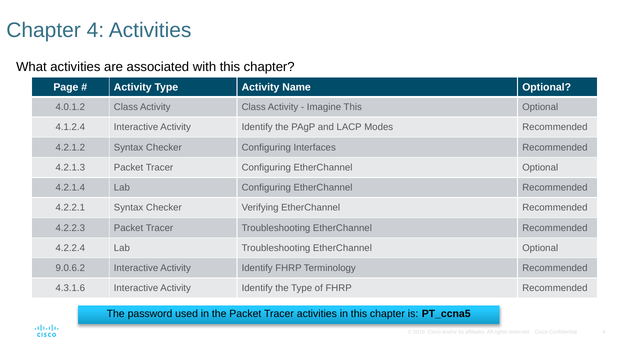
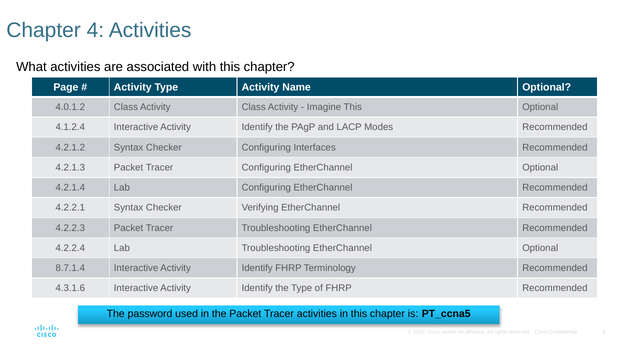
9.0.6.2: 9.0.6.2 -> 8.7.1.4 (70, 268)
